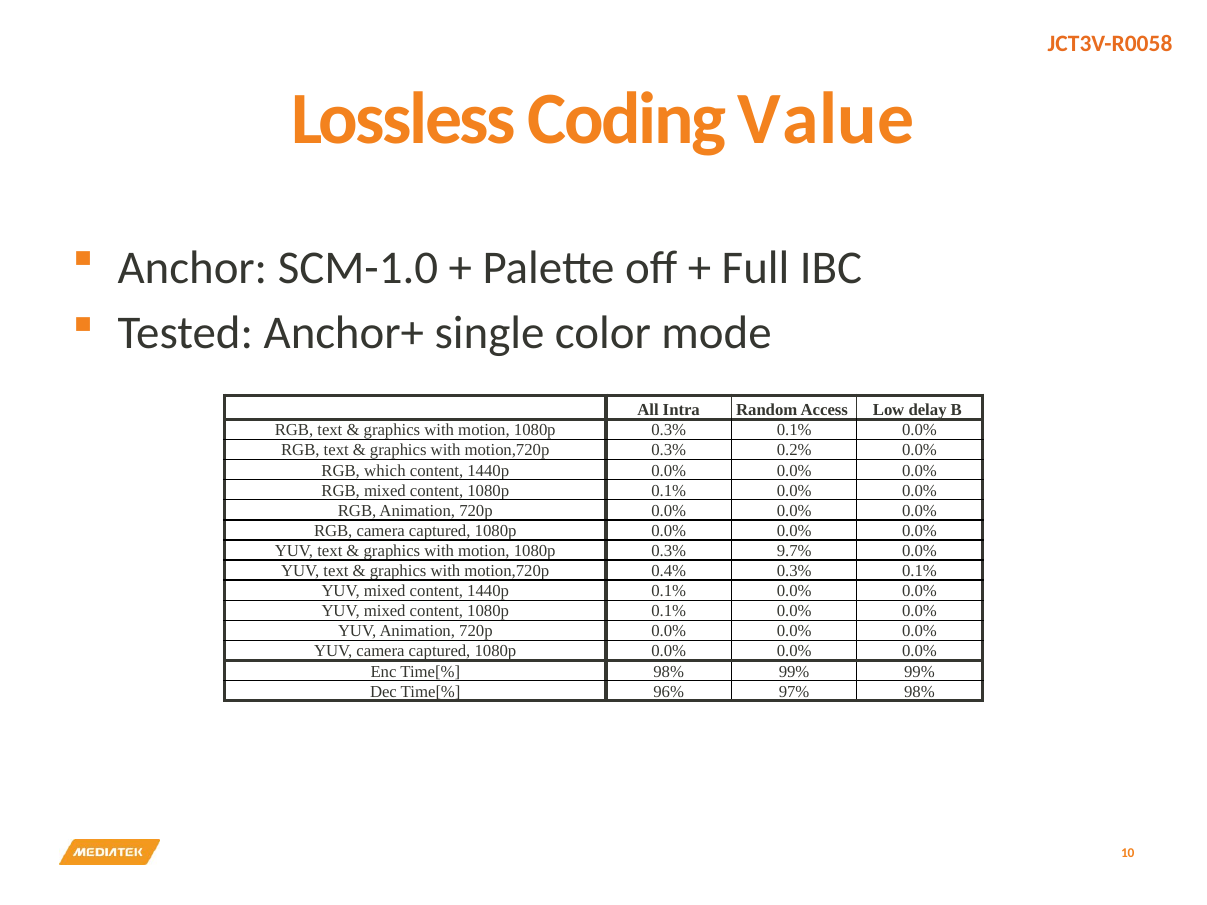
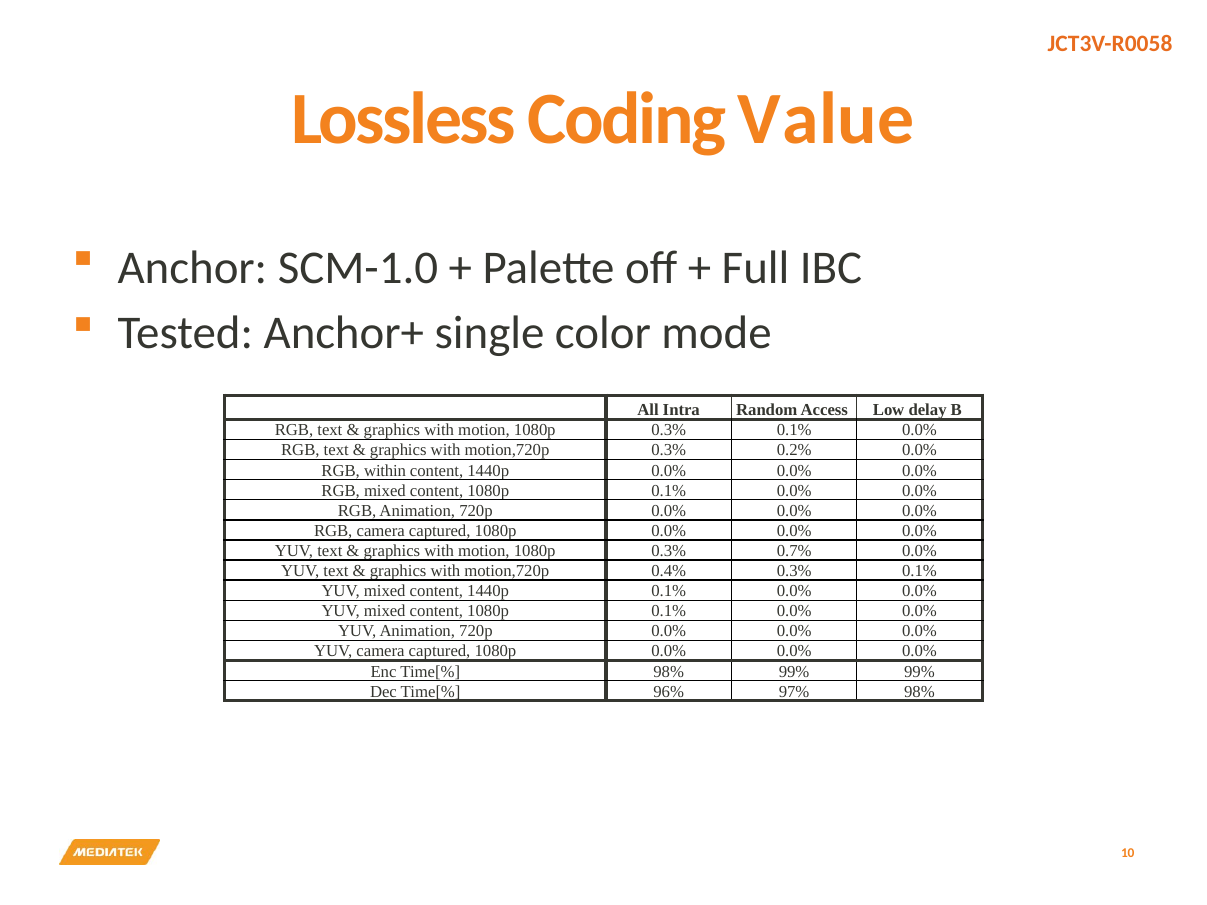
which: which -> within (385, 471)
9.7%: 9.7% -> 0.7% (794, 551)
